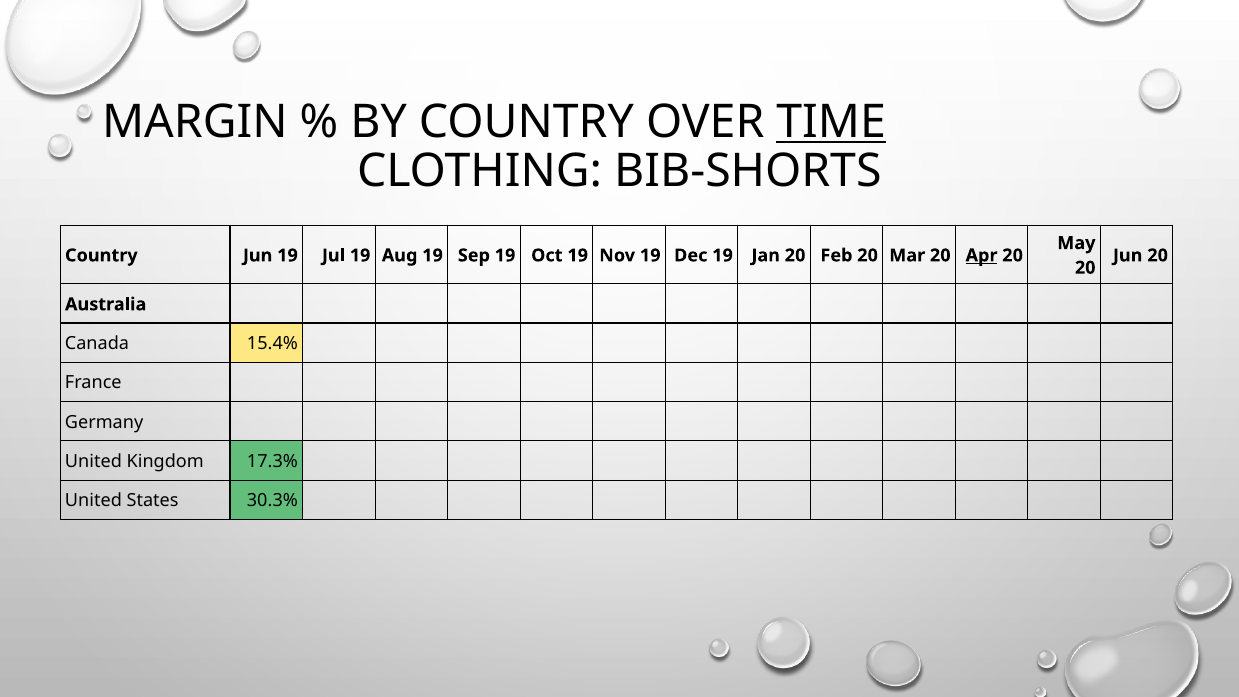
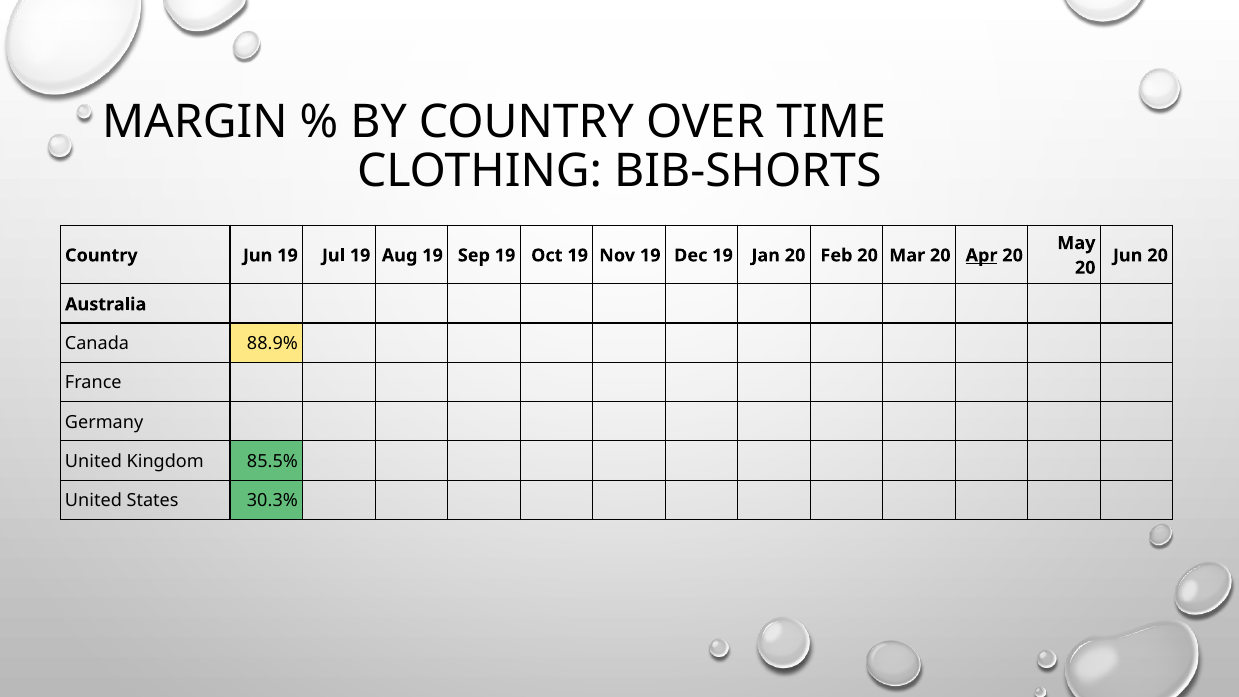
TIME underline: present -> none (831, 122)
15.4%: 15.4% -> 88.9% (272, 344)
17.3%: 17.3% -> 85.5% (272, 462)
